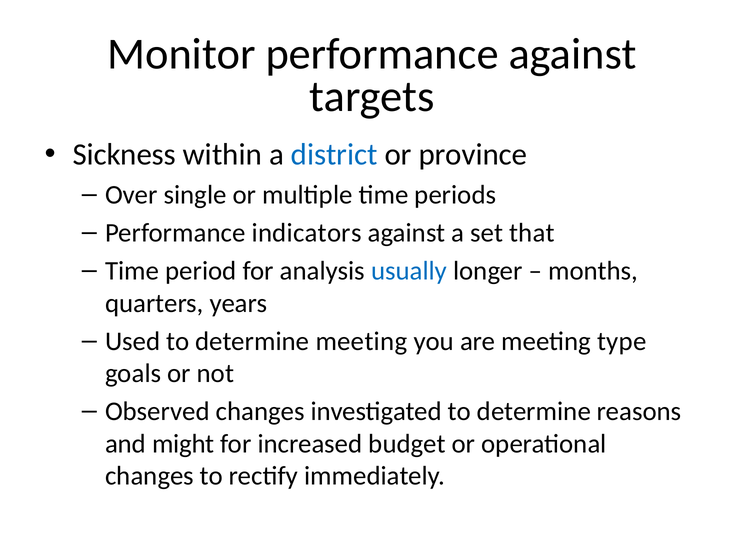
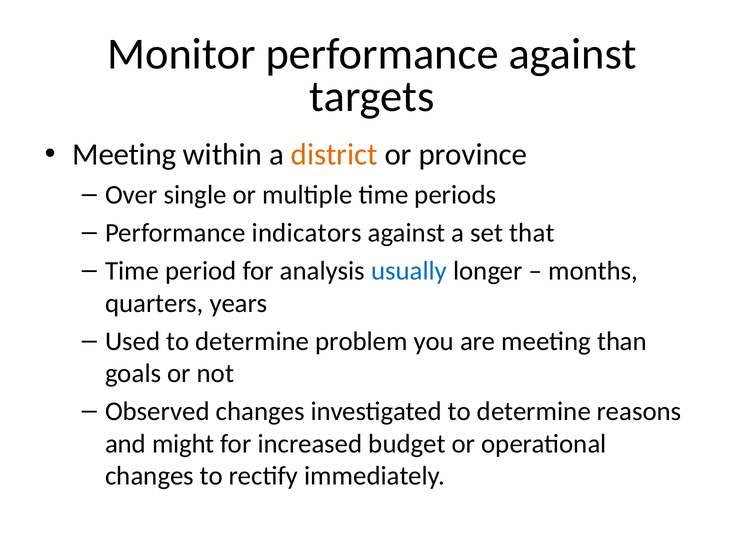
Sickness: Sickness -> Meeting (124, 155)
district colour: blue -> orange (334, 155)
determine meeting: meeting -> problem (362, 341)
type: type -> than (622, 341)
